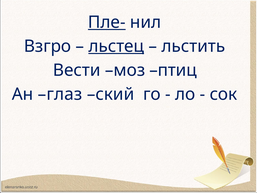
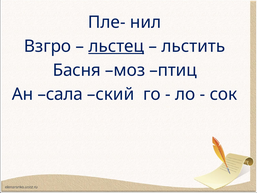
Пле- underline: present -> none (107, 22)
Вести: Вести -> Басня (77, 70)
глаз: глаз -> сала (60, 94)
